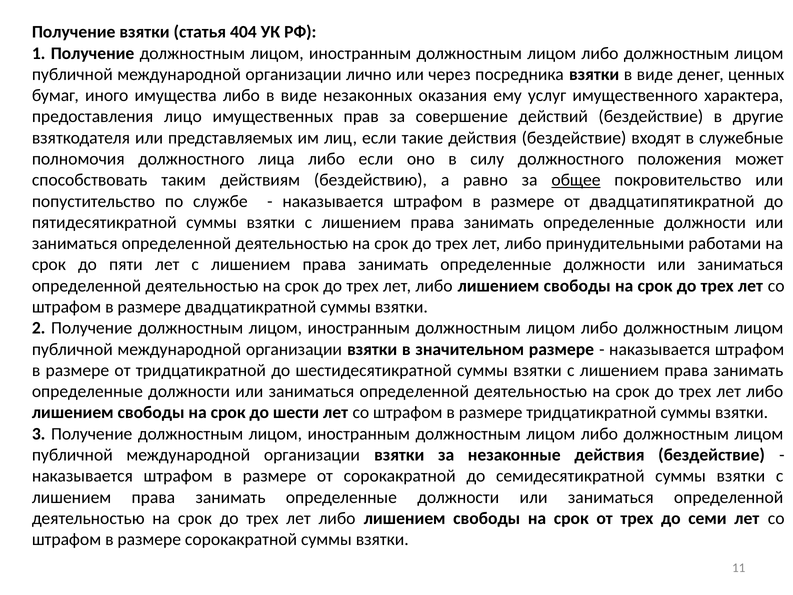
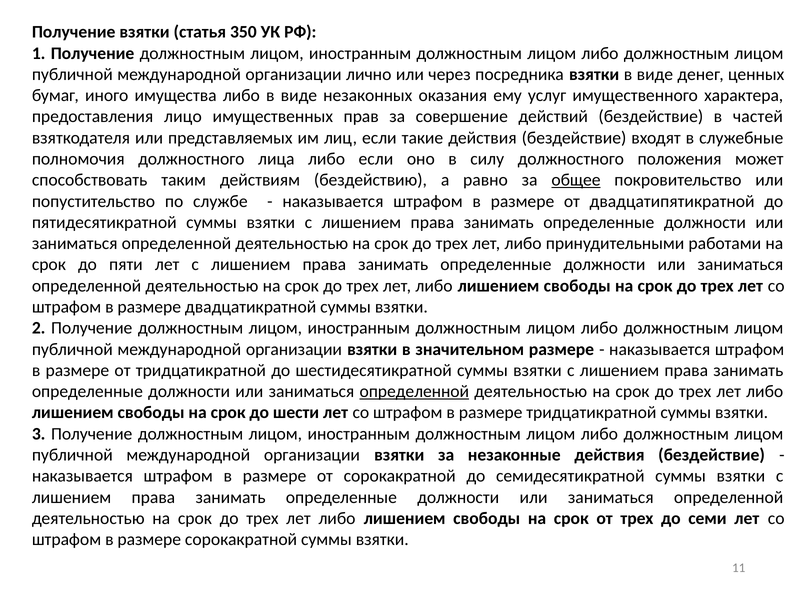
404: 404 -> 350 (243, 32)
другие: другие -> частей (758, 117)
определенной underline: none -> present (414, 391)
